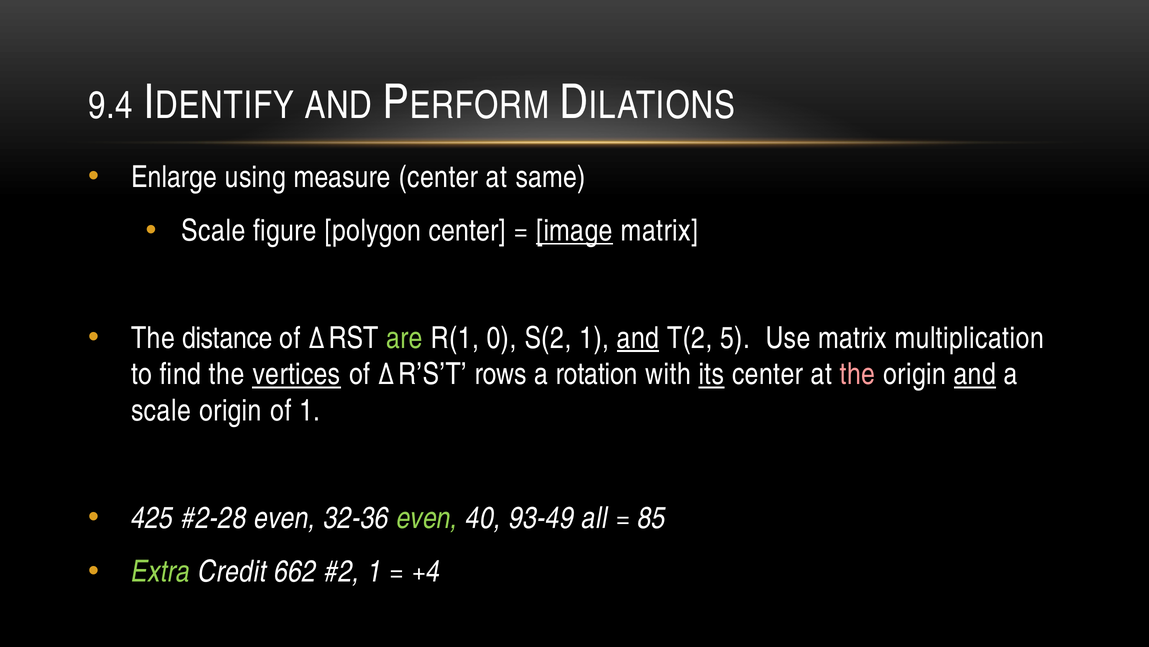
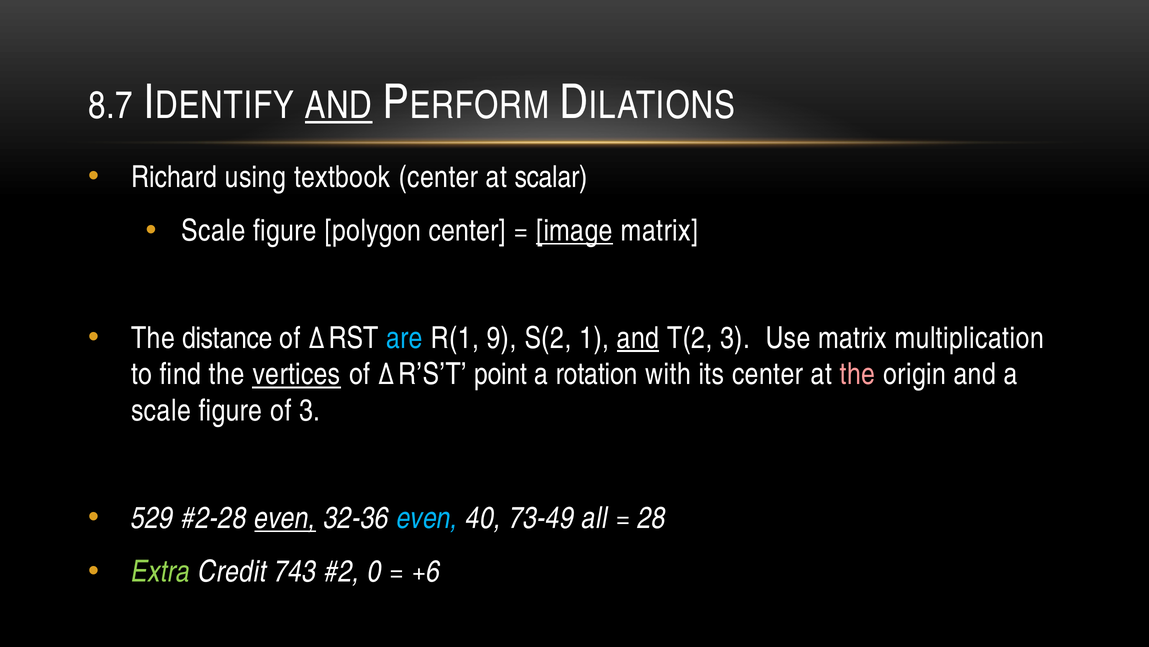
9.4: 9.4 -> 8.7 (110, 106)
AND underline: none -> present (338, 106)
Enlarge: Enlarge -> Richard (174, 177)
measure: measure -> textbook (342, 177)
same: same -> scalar (551, 177)
are colour: light green -> light blue (405, 338)
0: 0 -> 9 (502, 338)
T(2 5: 5 -> 3 (735, 338)
rows: rows -> point (501, 374)
its underline: present -> none (711, 374)
and underline: present -> none (975, 374)
origin: origin -> figure (230, 410)
of 1: 1 -> 3 (310, 410)
425: 425 -> 529 (152, 518)
even underline: none -> present (285, 518)
even colour: light green -> light blue (427, 518)
93-49: 93-49 -> 73-49 (541, 518)
85: 85 -> 28 (652, 518)
662: 662 -> 743 (295, 571)
1: 1 -> 0 (374, 571)
+4: +4 -> +6 (426, 571)
